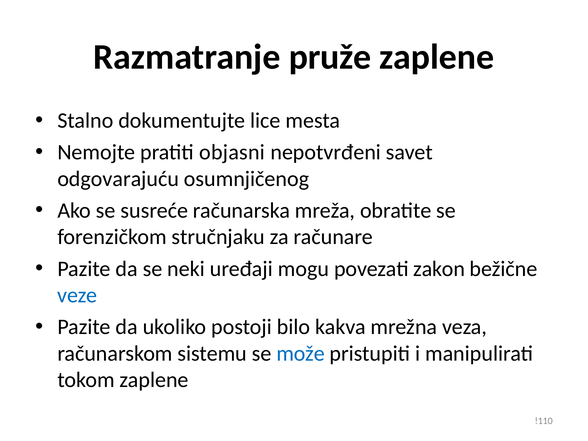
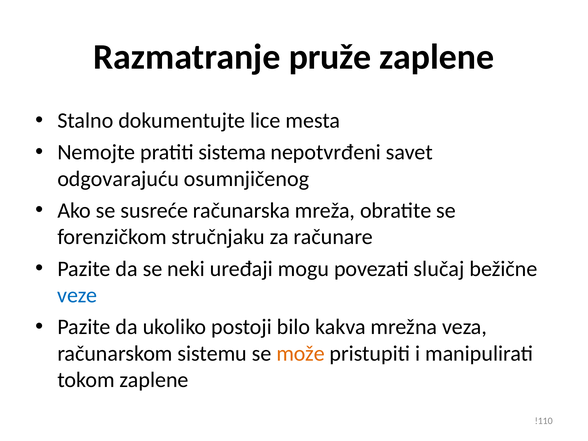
objasni: objasni -> sistema (232, 152)
zakon: zakon -> slučaj (439, 269)
može colour: blue -> orange (301, 353)
